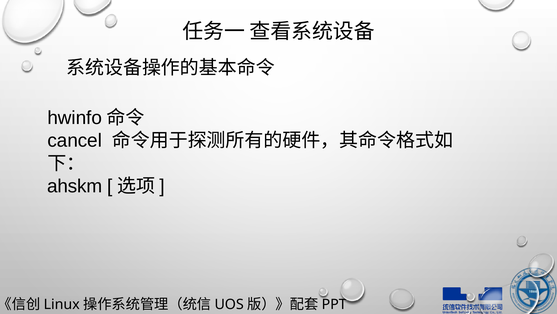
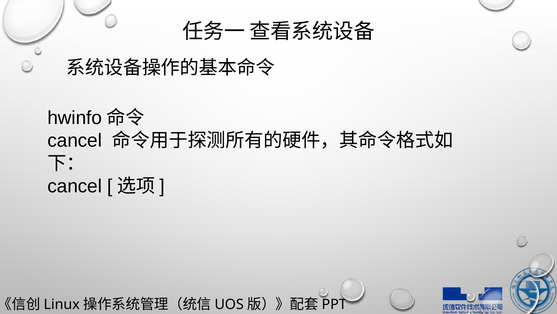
ahskm: ahskm -> cancel (75, 186)
